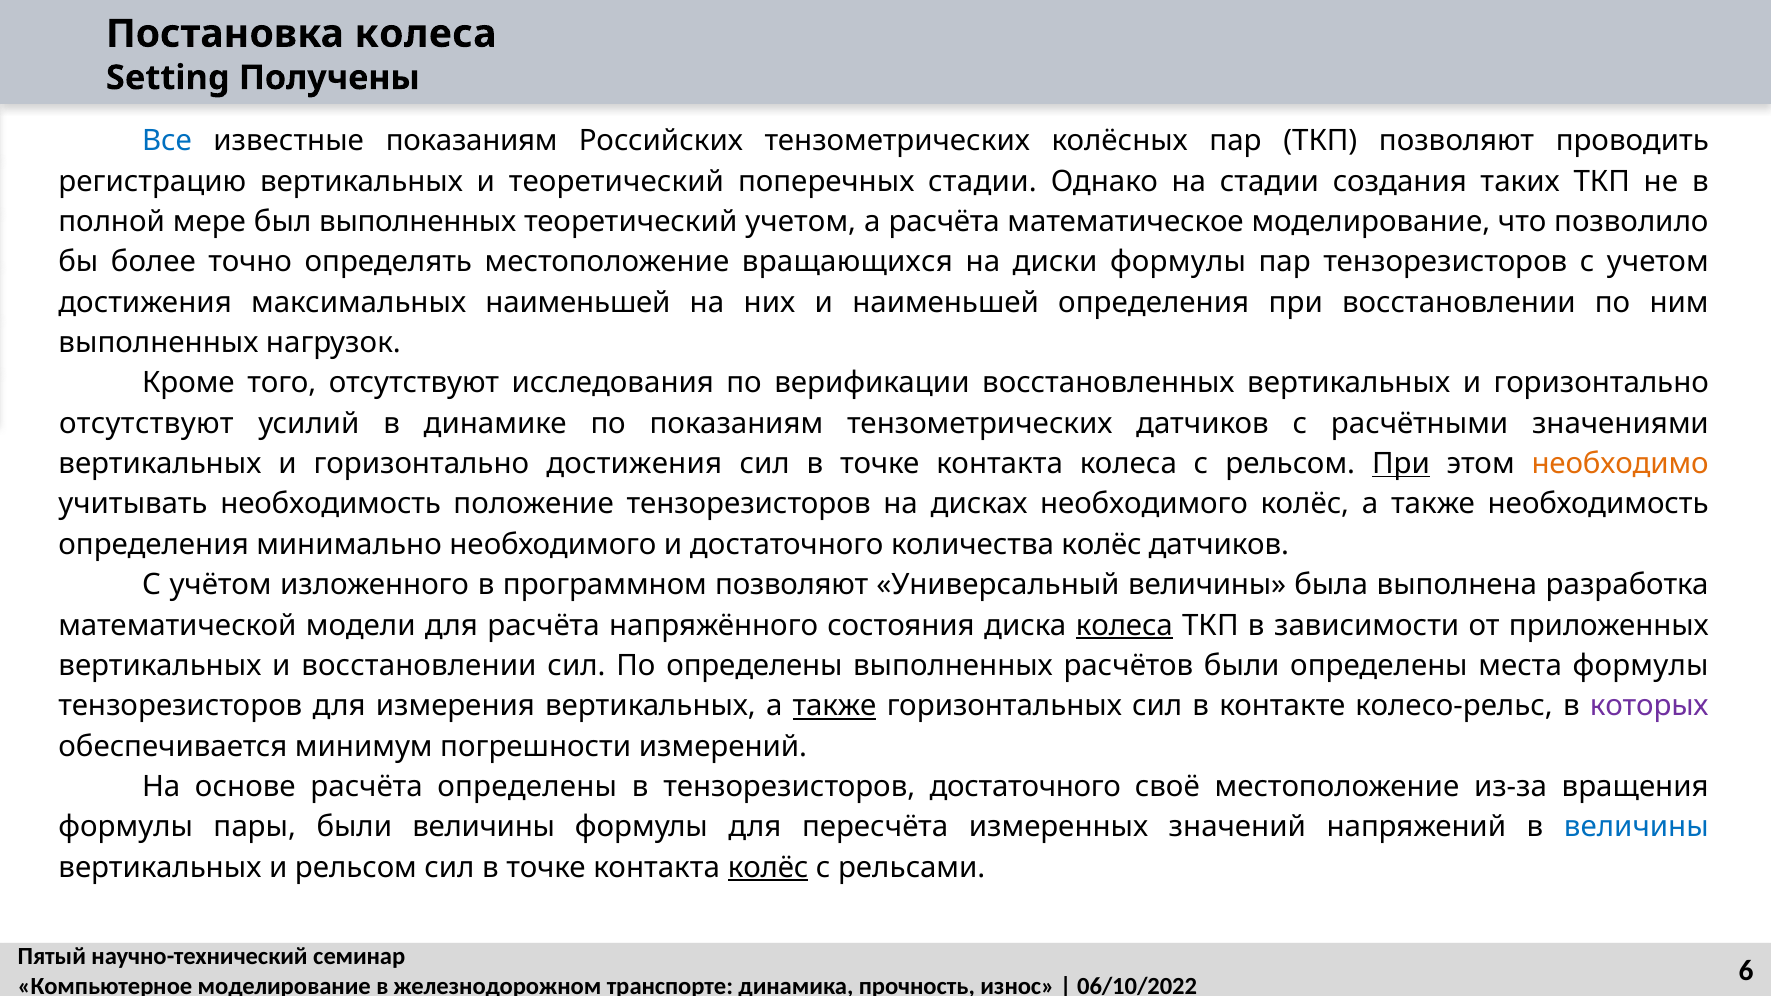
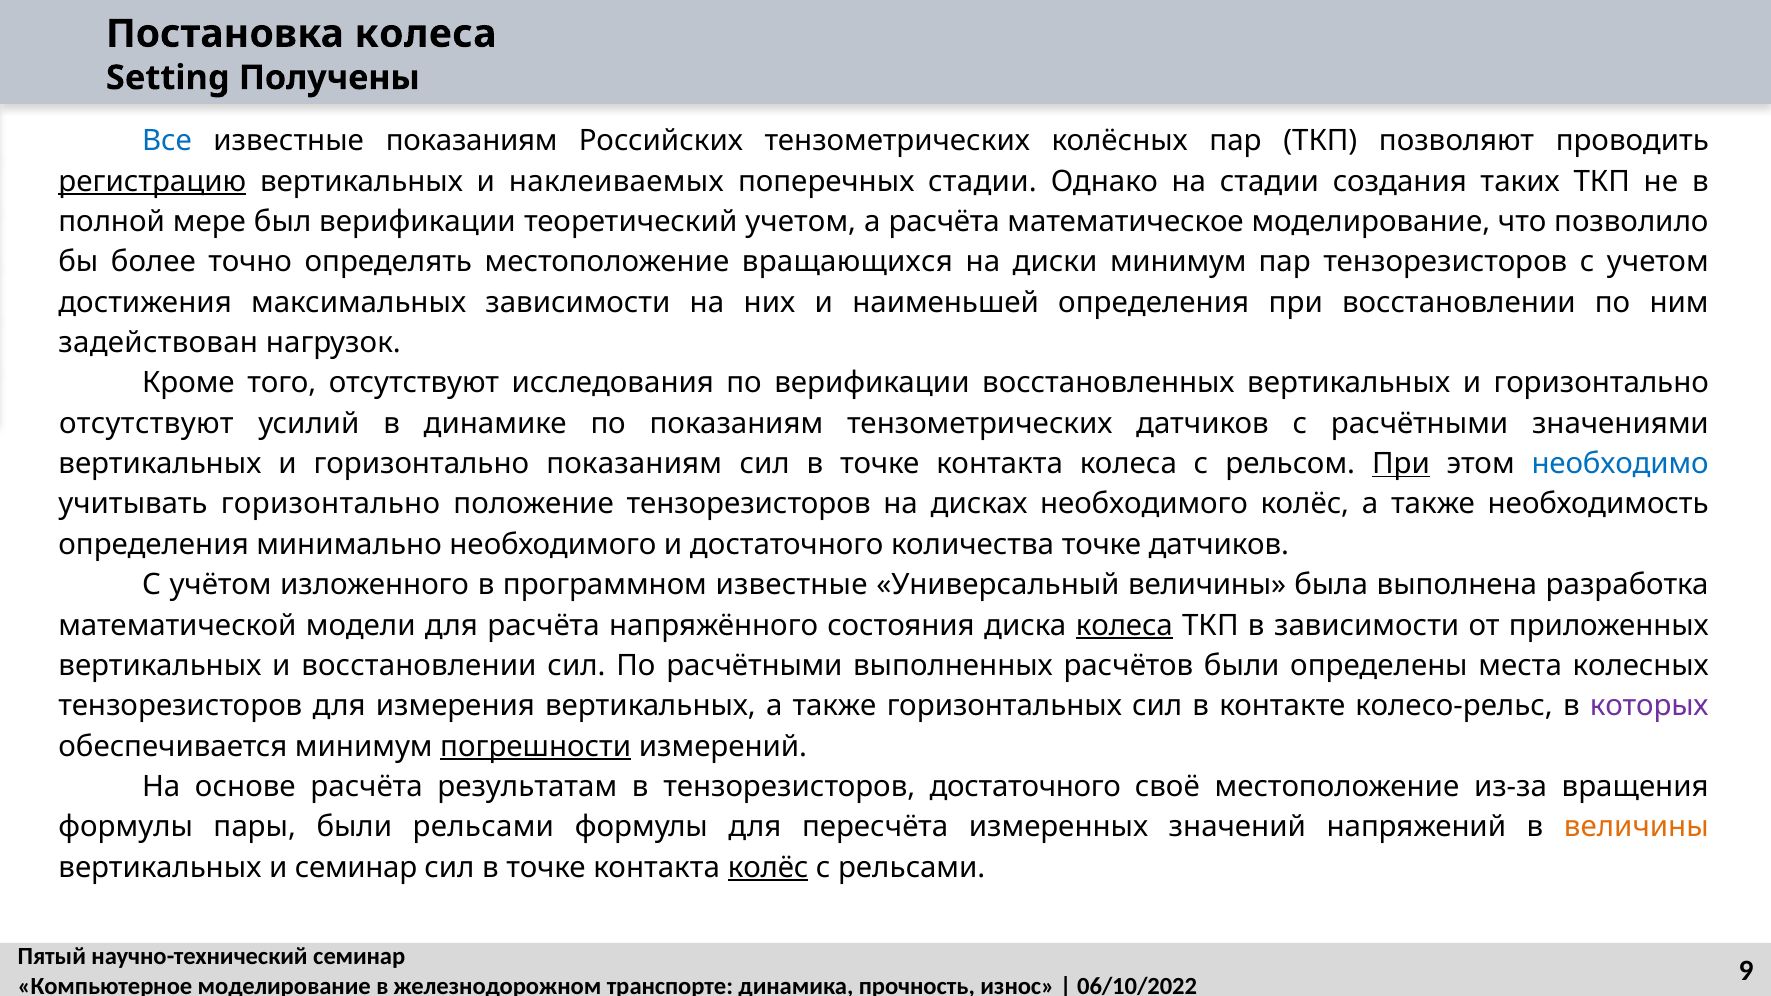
регистрацию underline: none -> present (152, 181)
и теоретический: теоретический -> наклеиваемых (616, 181)
был выполненных: выполненных -> верификации (417, 222)
диски формулы: формулы -> минимум (1178, 262)
максимальных наименьшей: наименьшей -> зависимости (578, 302)
выполненных: выполненных -> задействован (158, 343)
горизонтально достижения: достижения -> показаниям (634, 464)
необходимо colour: orange -> blue (1620, 464)
учитывать необходимость: необходимость -> горизонтально (330, 504)
количества колёс: колёс -> точке (1102, 545)
программном позволяют: позволяют -> известные (792, 585)
По определены: определены -> расчётными (754, 666)
места формулы: формулы -> колесных (1641, 666)
также underline: present -> none (834, 706)
погрешности underline: none -> present (536, 747)
расчёта определены: определены -> результатам (527, 787)
были величины: величины -> рельсами (483, 827)
величины colour: blue -> orange (1636, 827)
и рельсом: рельсом -> семинар (356, 868)
6: 6 -> 9 (1746, 971)
